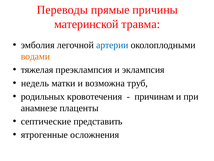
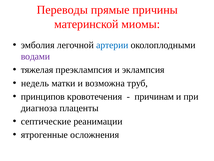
травма: травма -> миомы (141, 24)
водами colour: orange -> purple (35, 56)
родильных: родильных -> принципов (43, 96)
анамнезе: анамнезе -> диагноза (39, 108)
представить: представить -> реанимации (98, 121)
